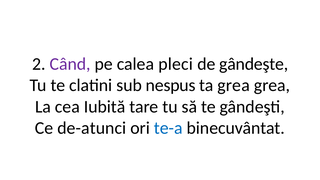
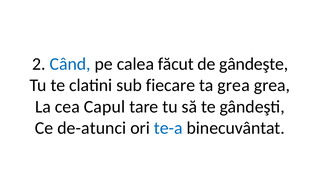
Când colour: purple -> blue (70, 64)
pleci: pleci -> făcut (176, 64)
nespus: nespus -> fiecare (171, 85)
Iubită: Iubită -> Capul (104, 107)
